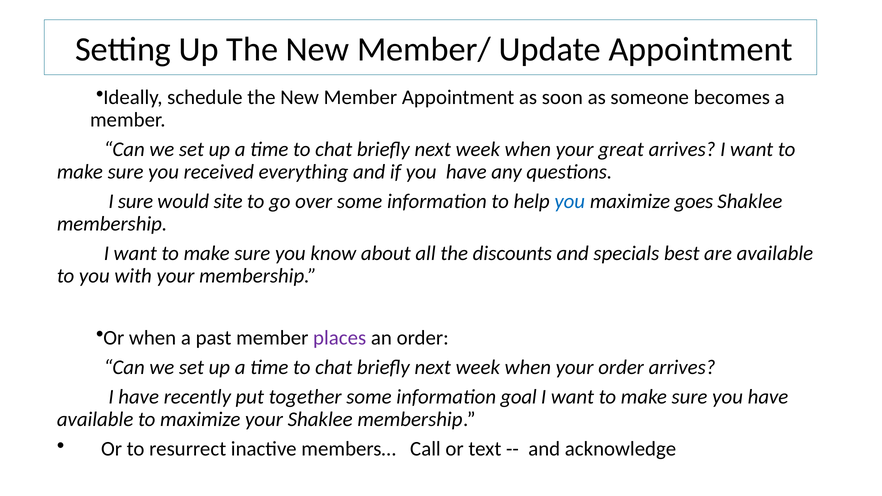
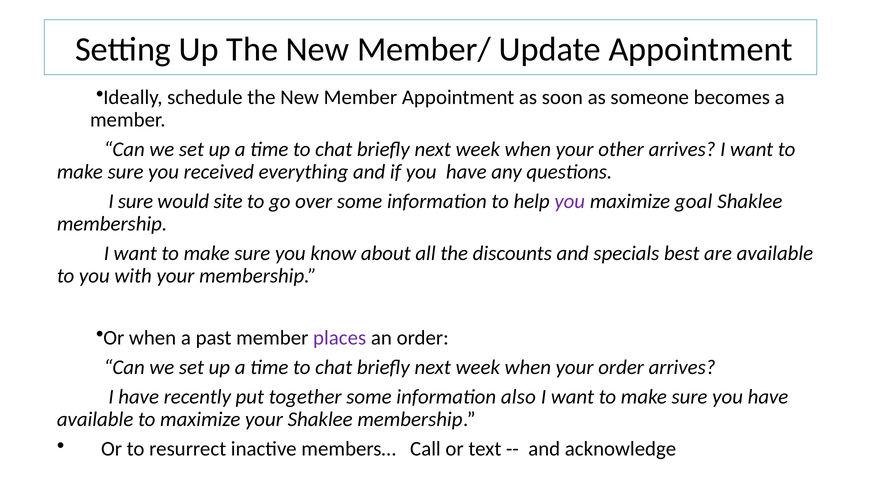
great: great -> other (621, 150)
you colour: blue -> purple (570, 202)
goes: goes -> goal (694, 202)
goal: goal -> also (518, 397)
